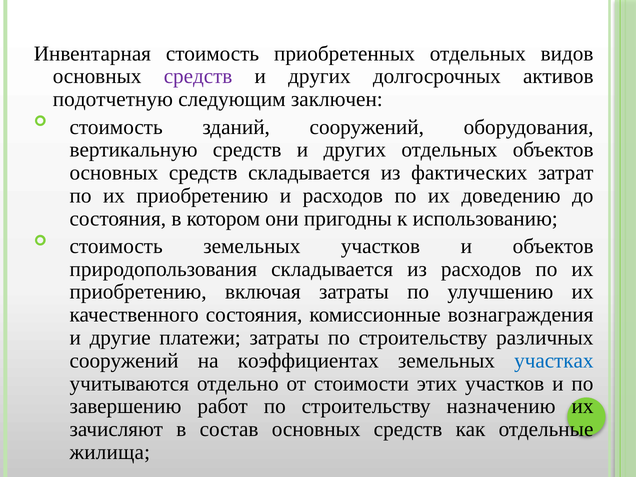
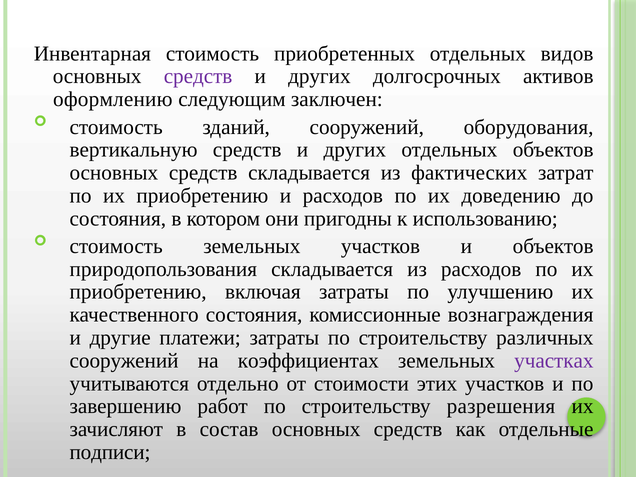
подотчетную: подотчетную -> оформлению (113, 99)
участках colour: blue -> purple (554, 361)
назначению: назначению -> разрешения (501, 406)
жилища: жилища -> подписи (110, 452)
